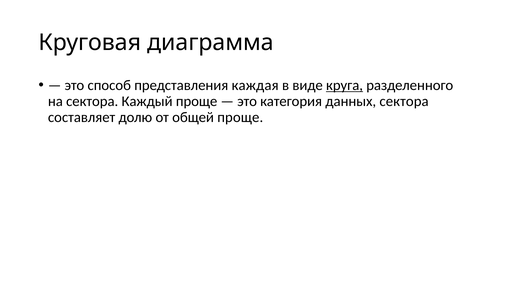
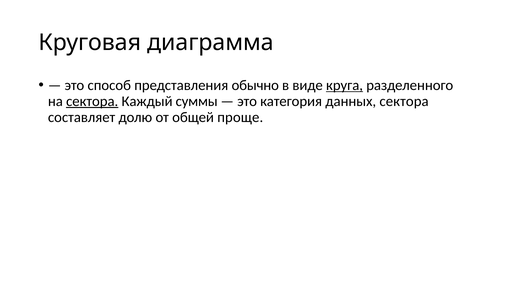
каждая: каждая -> обычно (255, 85)
сектора underline: none -> present (92, 101)
Каждый проще: проще -> суммы (197, 101)
